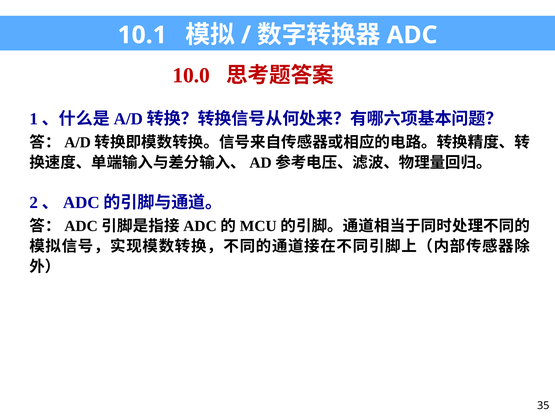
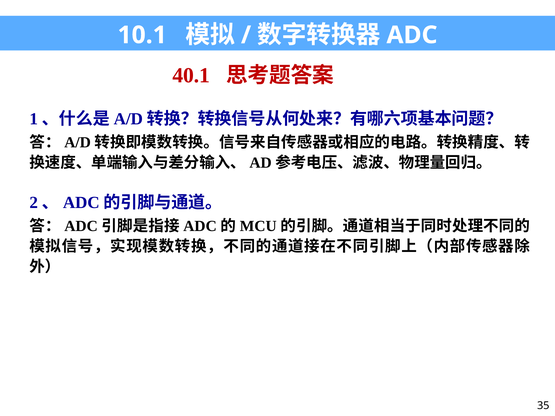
10.0: 10.0 -> 40.1 (191, 76)
